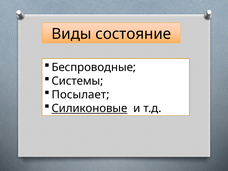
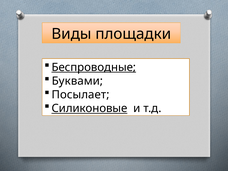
состояние: состояние -> площадки (133, 34)
Беспроводные underline: none -> present (94, 67)
Системы: Системы -> Буквами (77, 81)
